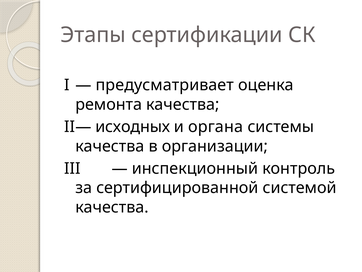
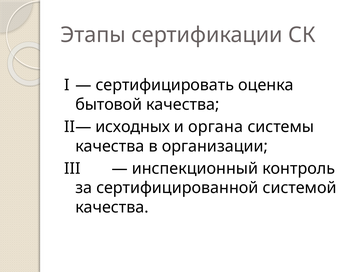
предусматривает: предусматривает -> сертифицировать (165, 85)
ремонта: ремонта -> бытовой (109, 104)
